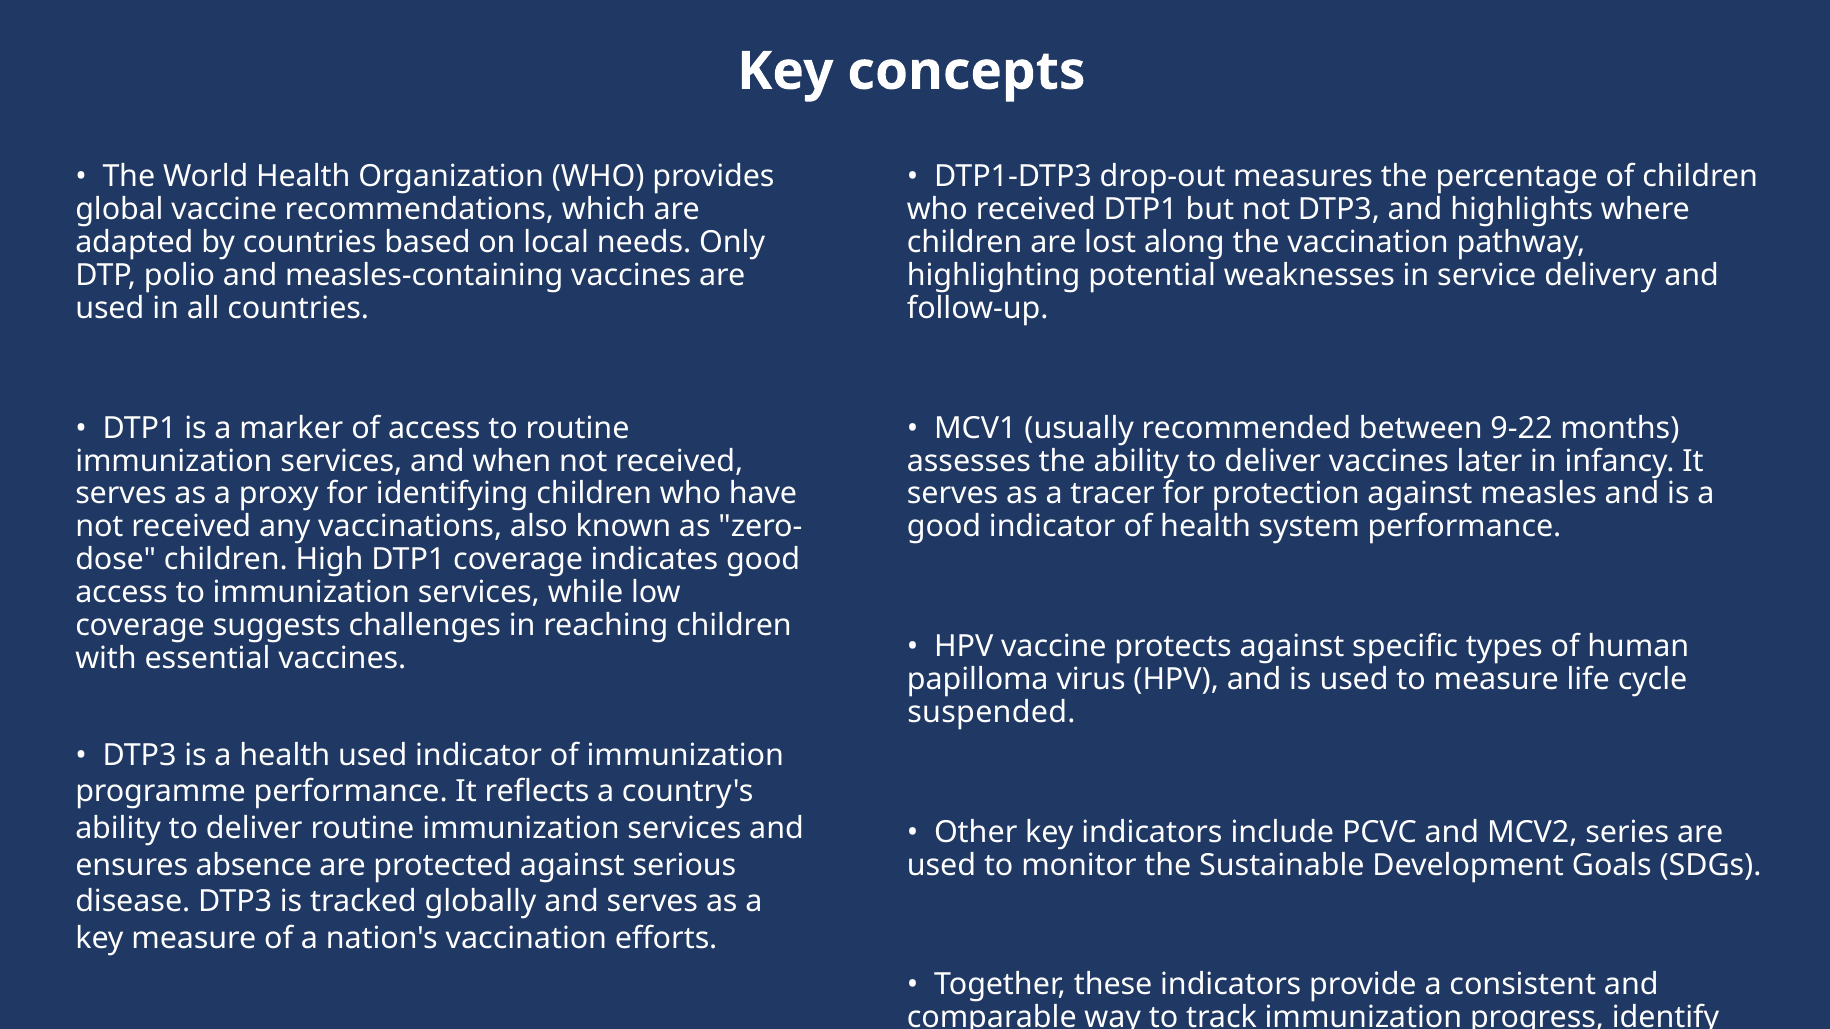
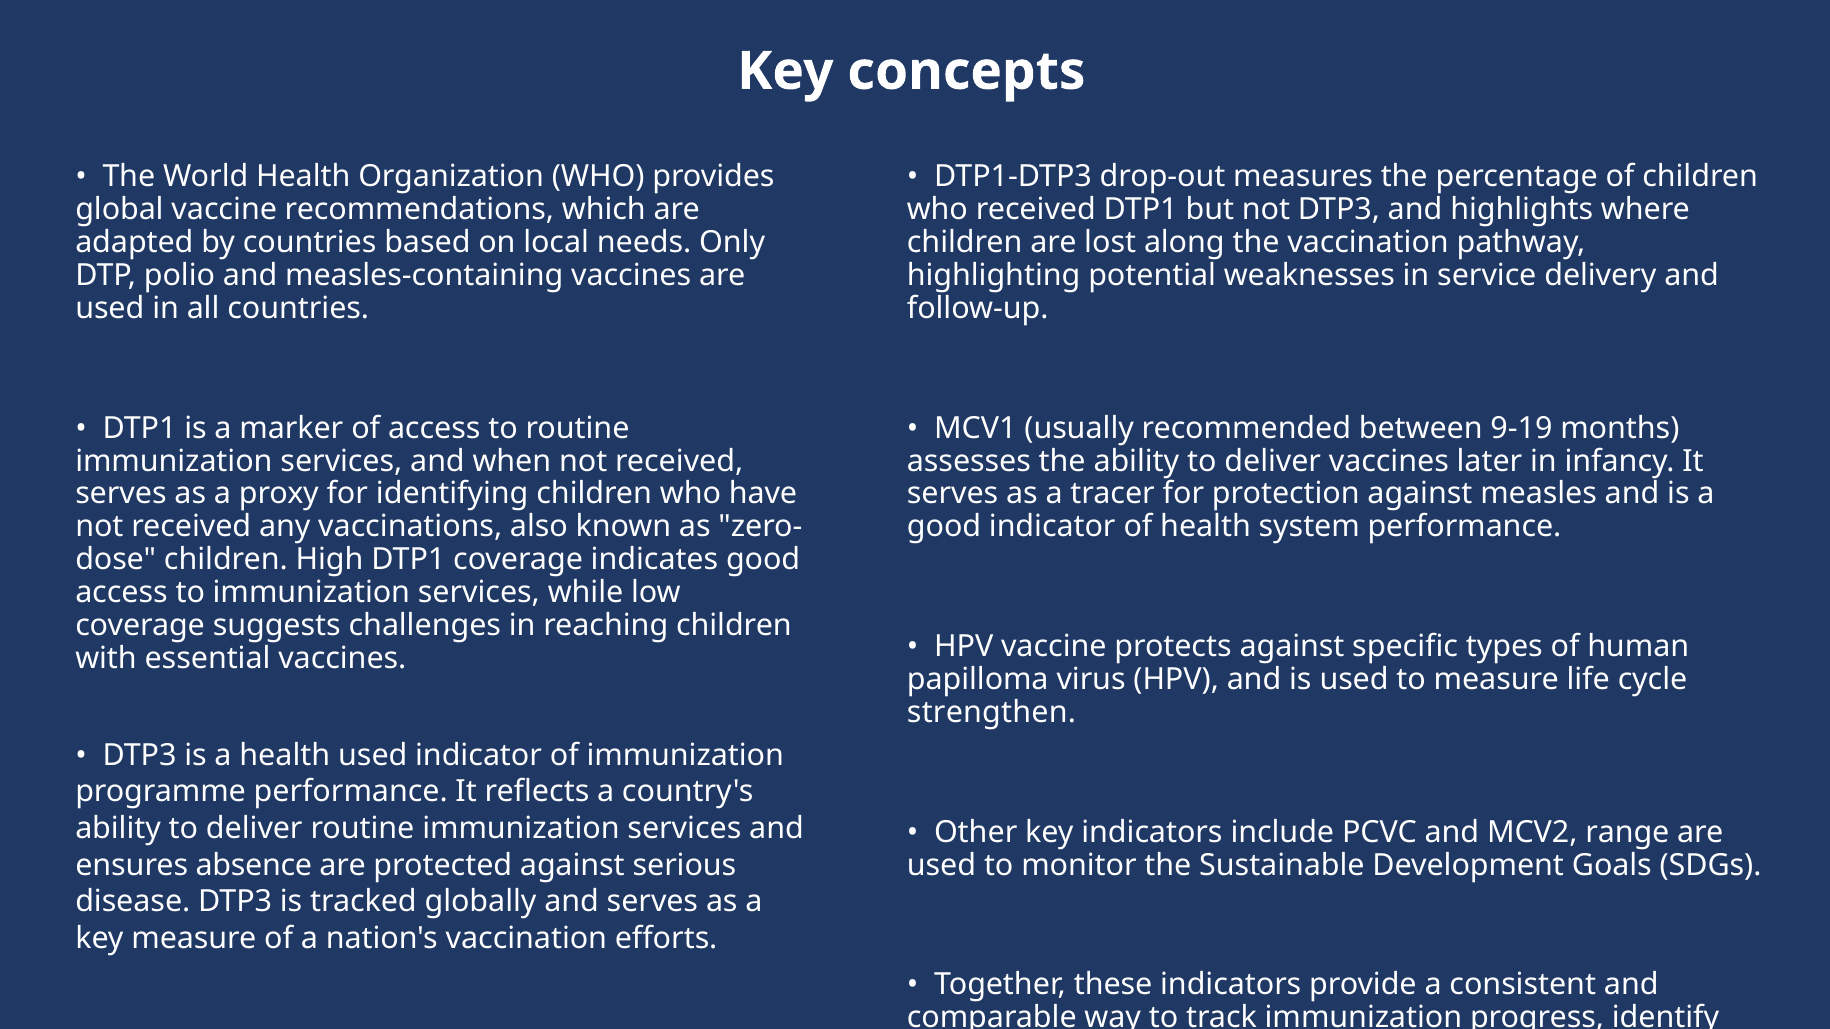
9-22: 9-22 -> 9-19 (1522, 428)
suspended: suspended -> strengthen (992, 713)
series: series -> range (1627, 832)
